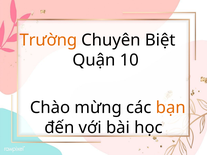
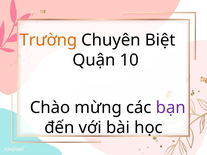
bạn colour: orange -> purple (171, 108)
